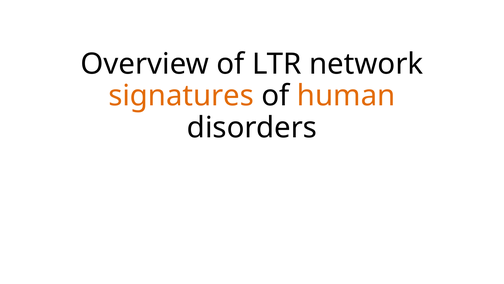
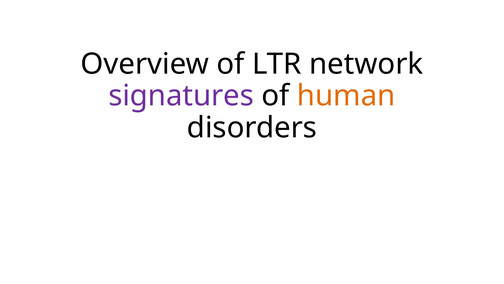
signatures colour: orange -> purple (181, 96)
